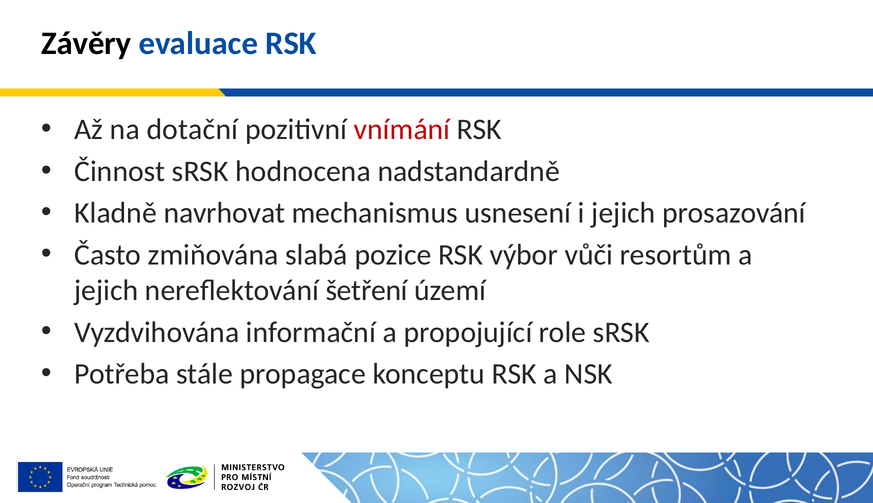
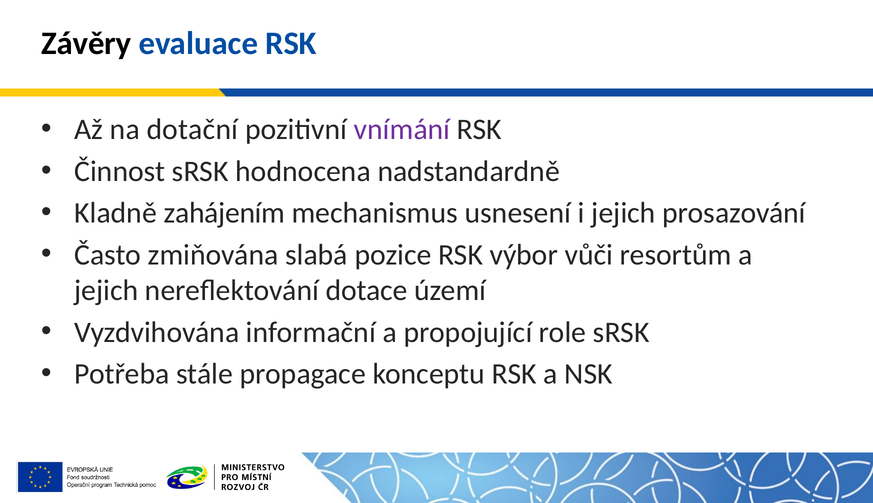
vnímání colour: red -> purple (402, 130)
navrhovat: navrhovat -> zahájením (224, 213)
šetření: šetření -> dotace (367, 290)
